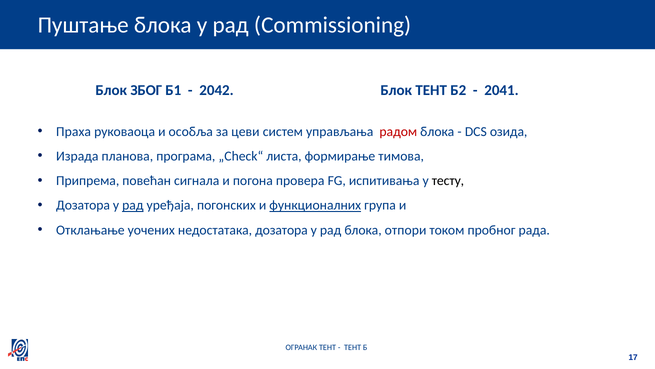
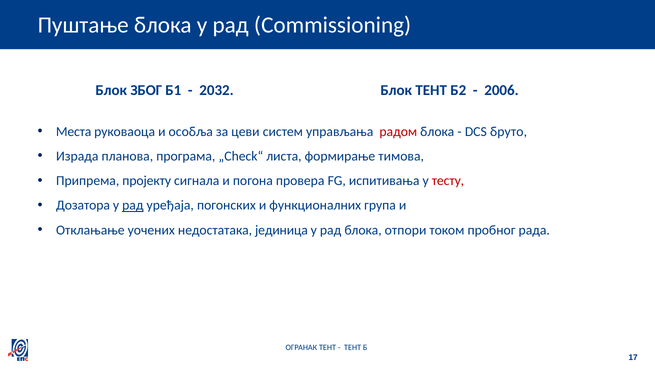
2042: 2042 -> 2032 (217, 90)
2041: 2041 -> 2006 (501, 90)
Праха: Праха -> Места (74, 131)
озида: озида -> бруто (509, 131)
повећан: повећан -> пројекту (147, 181)
тесту colour: black -> red (448, 181)
функционалних underline: present -> none (315, 205)
недостатака дозатора: дозатора -> јединица (281, 230)
